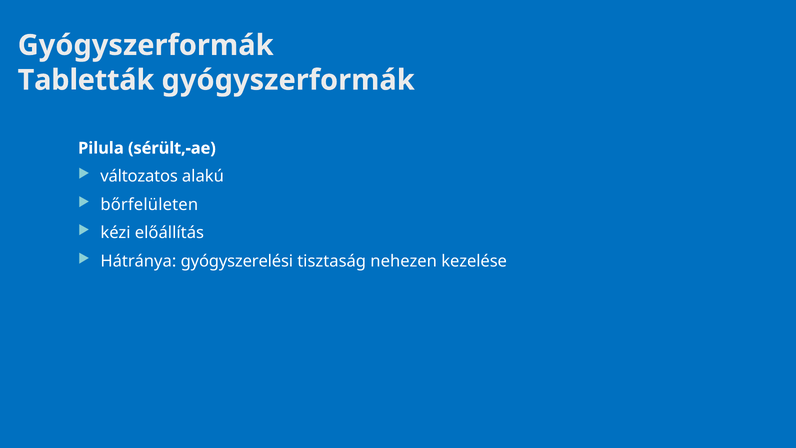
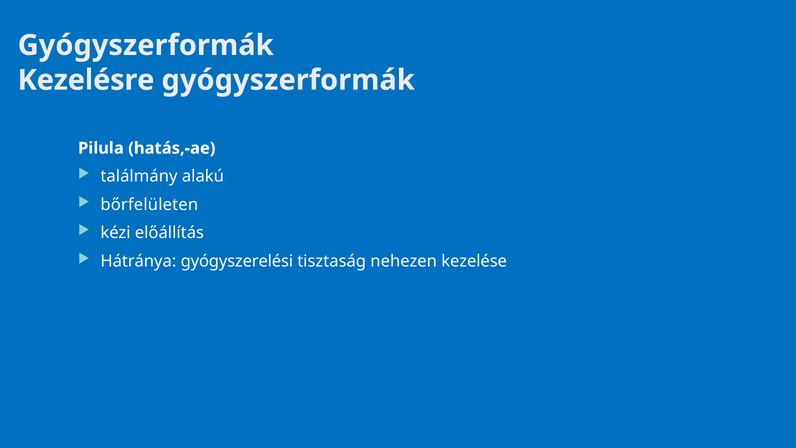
Tabletták: Tabletták -> Kezelésre (86, 80)
sérült,-ae: sérült,-ae -> hatás,-ae (172, 148)
változatos: változatos -> találmány (139, 176)
